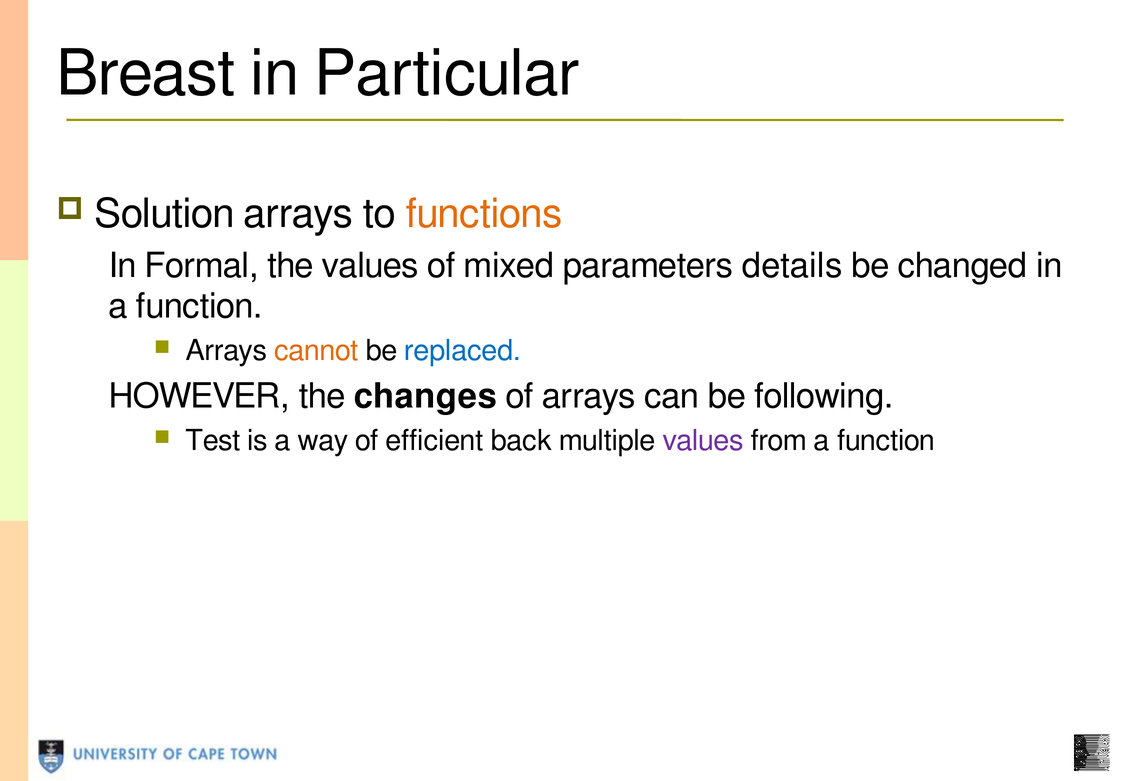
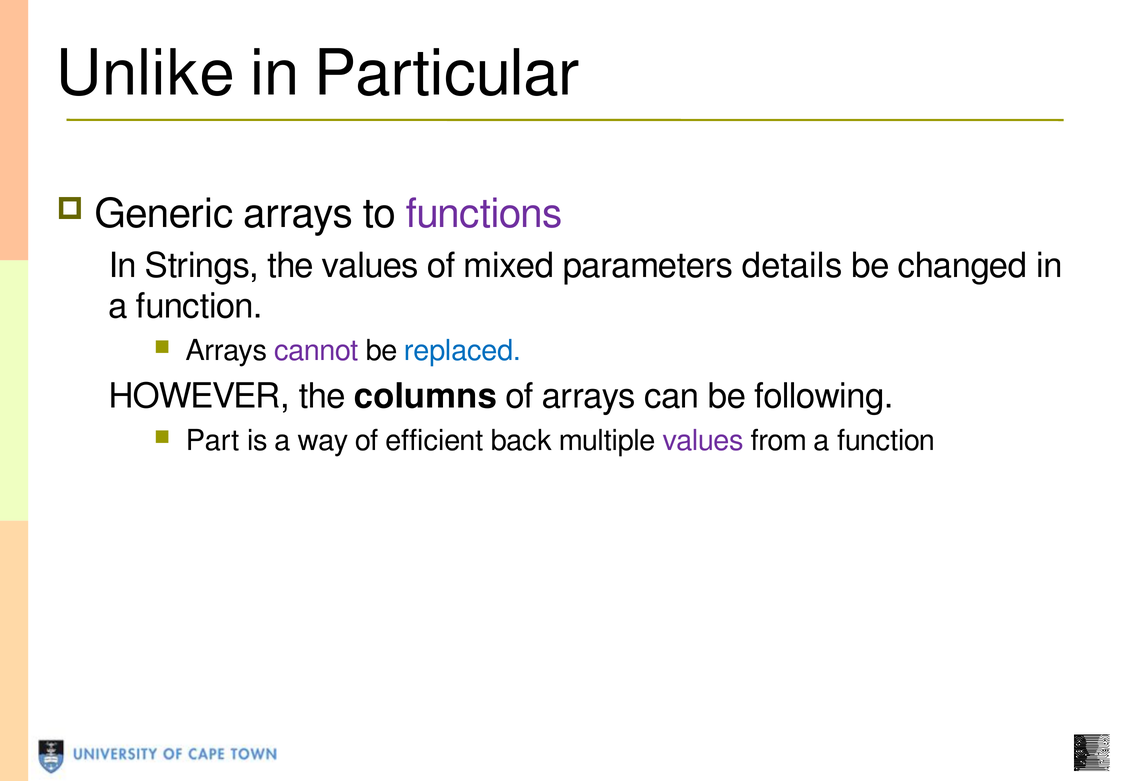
Breast: Breast -> Unlike (145, 74)
Solution: Solution -> Generic (164, 214)
functions colour: orange -> purple (484, 214)
Formal: Formal -> Strings (202, 266)
cannot colour: orange -> purple (316, 351)
changes: changes -> columns (425, 397)
Test: Test -> Part (213, 441)
